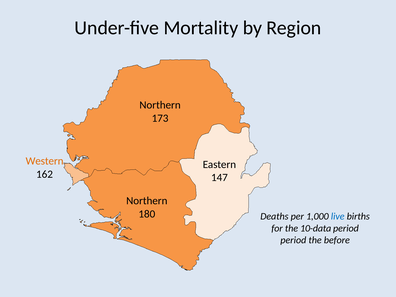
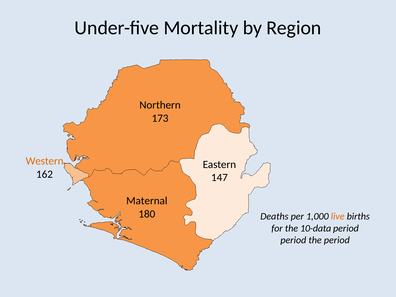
Northern: Northern -> Maternal (147, 201)
live colour: blue -> orange (338, 216)
the before: before -> period (337, 240)
